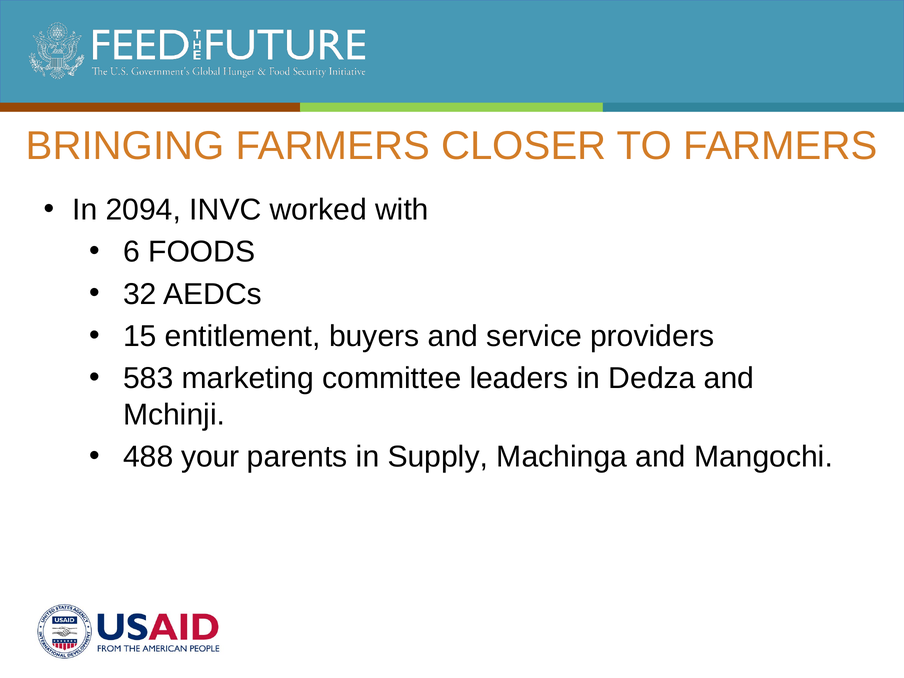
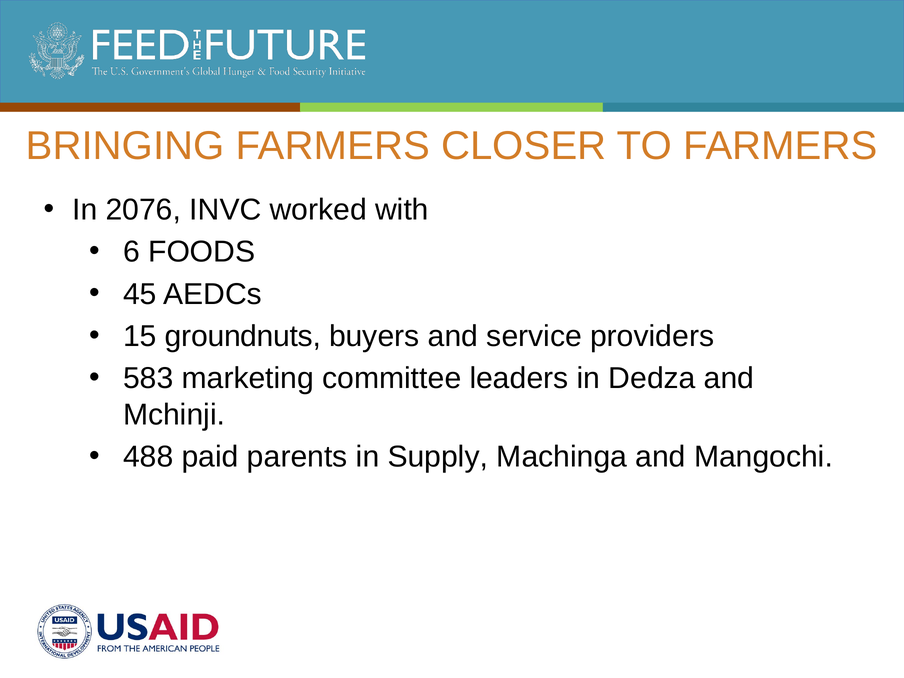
2094: 2094 -> 2076 (143, 210)
32: 32 -> 45 (140, 294)
entitlement: entitlement -> groundnuts (243, 336)
your: your -> paid (210, 457)
